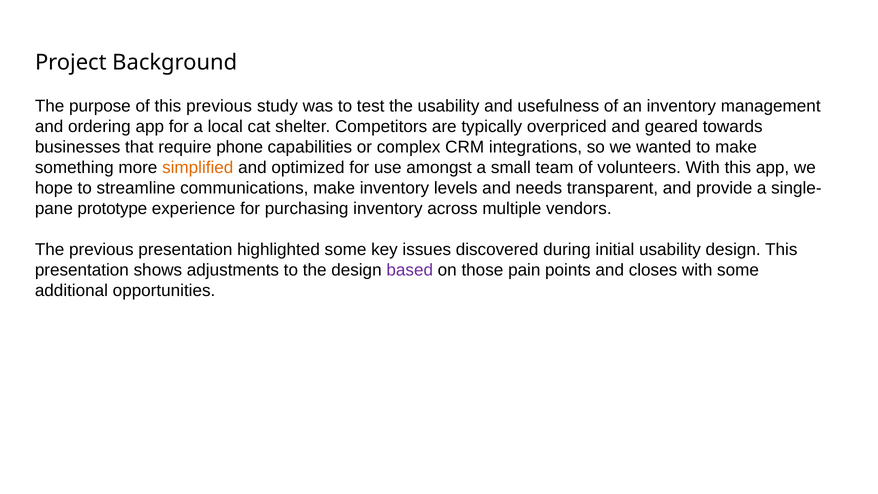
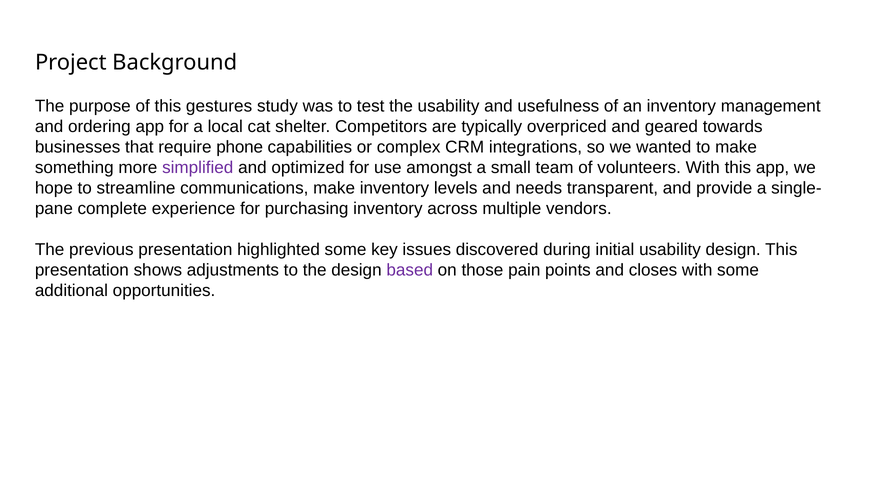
this previous: previous -> gestures (219, 106)
simplified colour: orange -> purple (198, 168)
prototype: prototype -> complete (112, 209)
